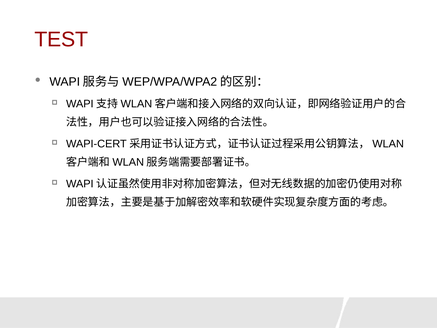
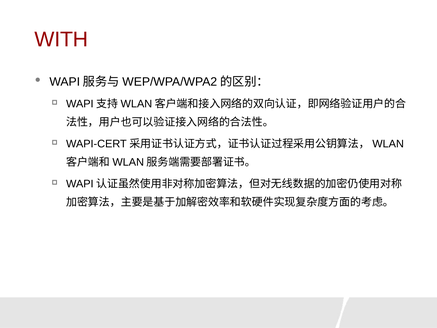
TEST: TEST -> WITH (61, 39)
